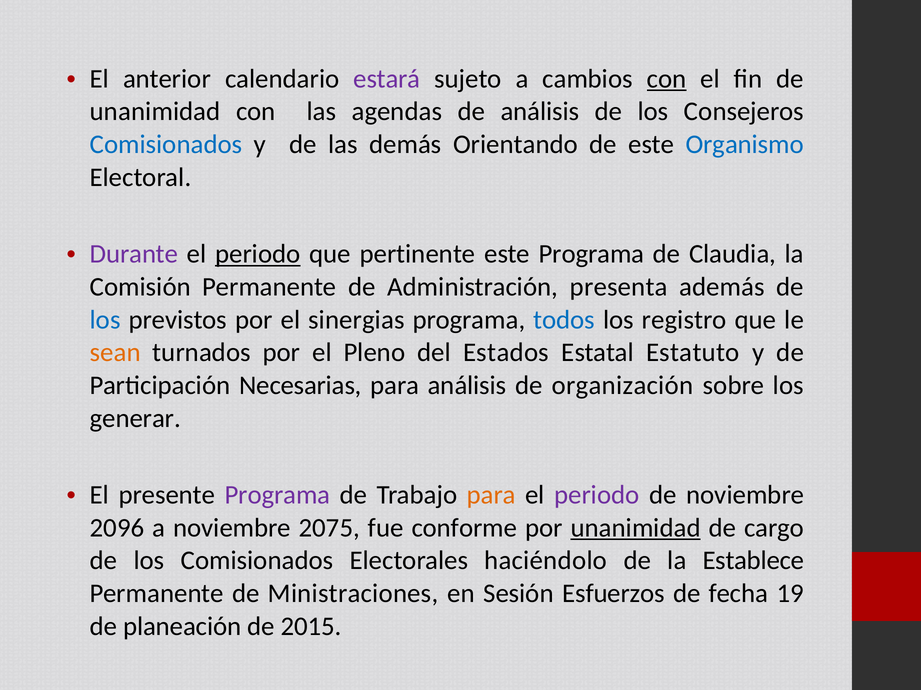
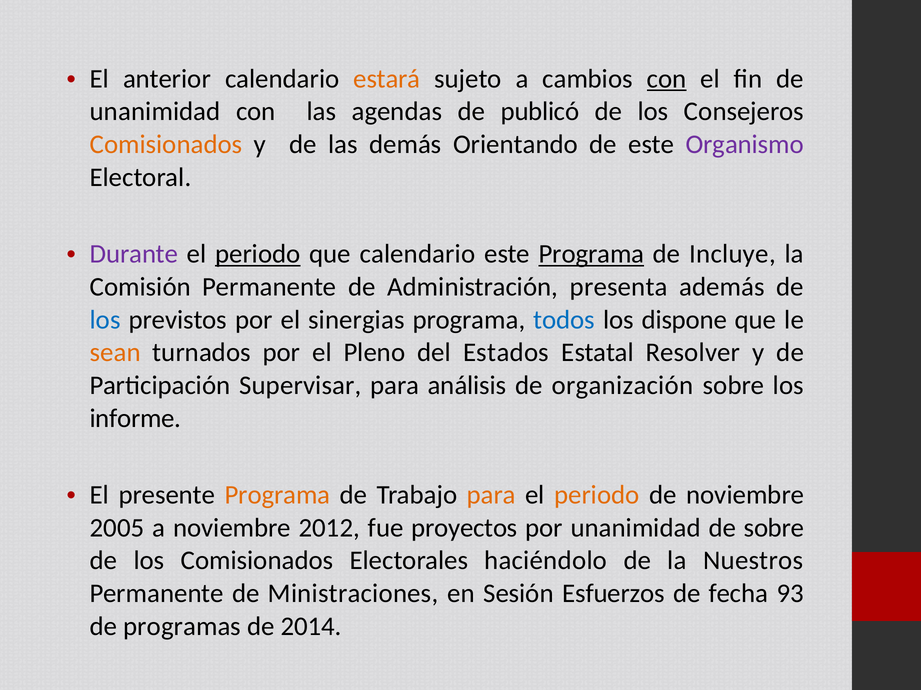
estará colour: purple -> orange (387, 79)
de análisis: análisis -> publicó (540, 112)
Comisionados colour: blue -> orange (166, 145)
Organismo colour: blue -> purple (745, 145)
que pertinente: pertinente -> calendario (417, 254)
Programa underline: none -> present (591, 254)
Claudia: Claudia -> Incluye (732, 254)
registro: registro -> dispone (684, 320)
Estatuto: Estatuto -> Resolver (693, 353)
Necesarias: Necesarias -> Supervisar (300, 386)
generar: generar -> informe (135, 419)
Programa colour: purple -> orange (277, 496)
periodo colour: purple -> orange (597, 496)
2096: 2096 -> 2005 (117, 528)
2075: 2075 -> 2012 (329, 528)
conforme: conforme -> proyectos (464, 528)
unanimidad underline: present -> none (636, 528)
de cargo: cargo -> sobre (774, 528)
Establece: Establece -> Nuestros (753, 561)
19: 19 -> 93 (790, 594)
planeación: planeación -> programas (182, 627)
2015: 2015 -> 2014 (311, 627)
